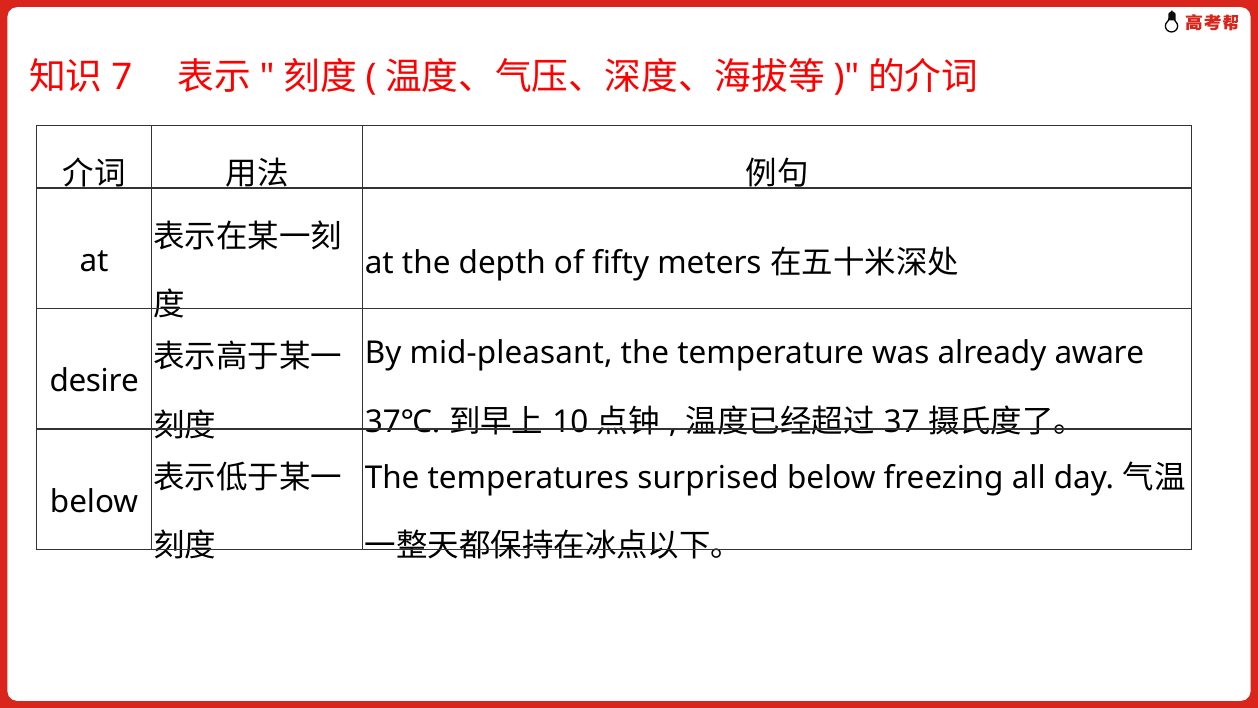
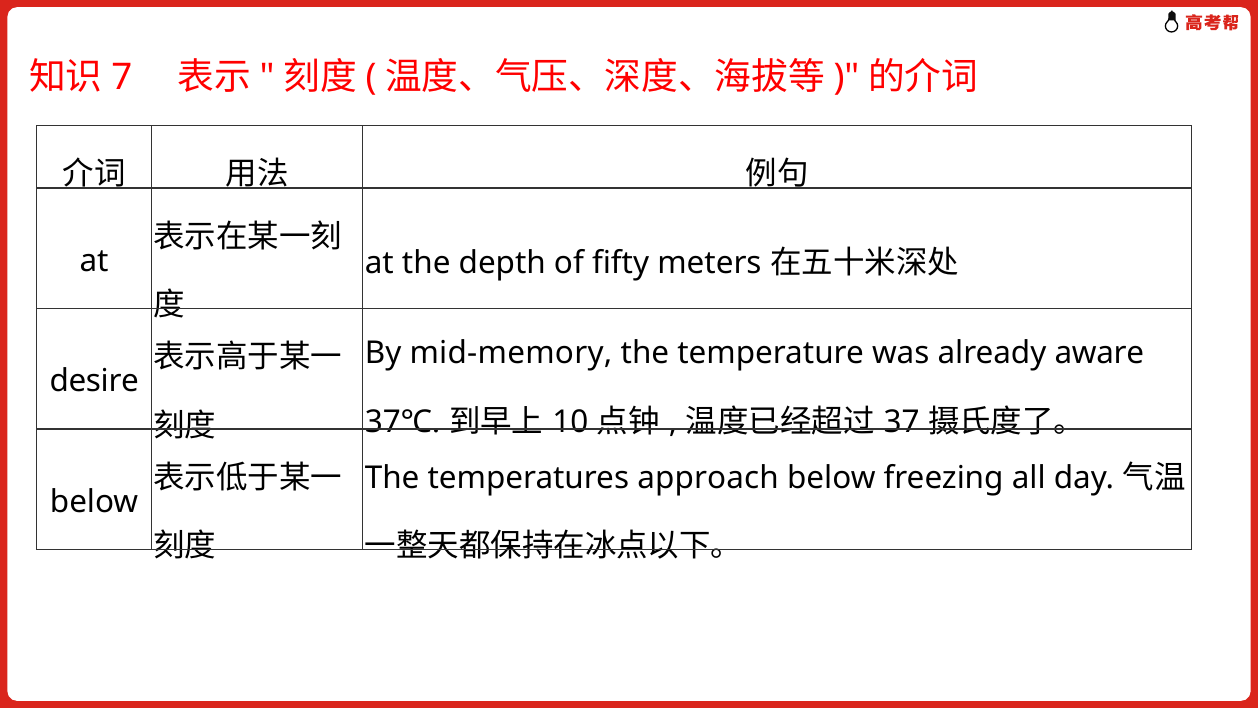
mid-pleasant: mid-pleasant -> mid-memory (511, 353)
surprised: surprised -> approach (708, 478)
